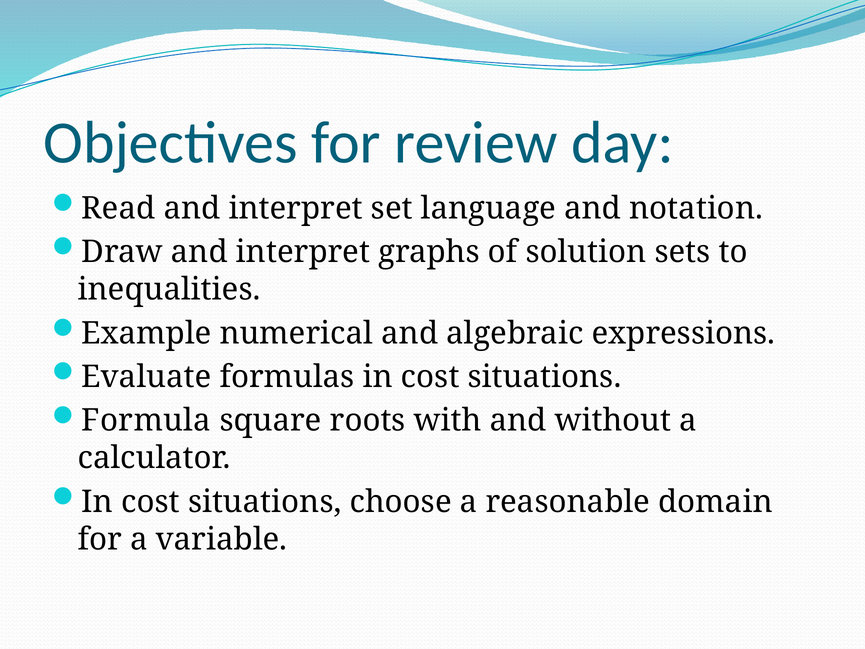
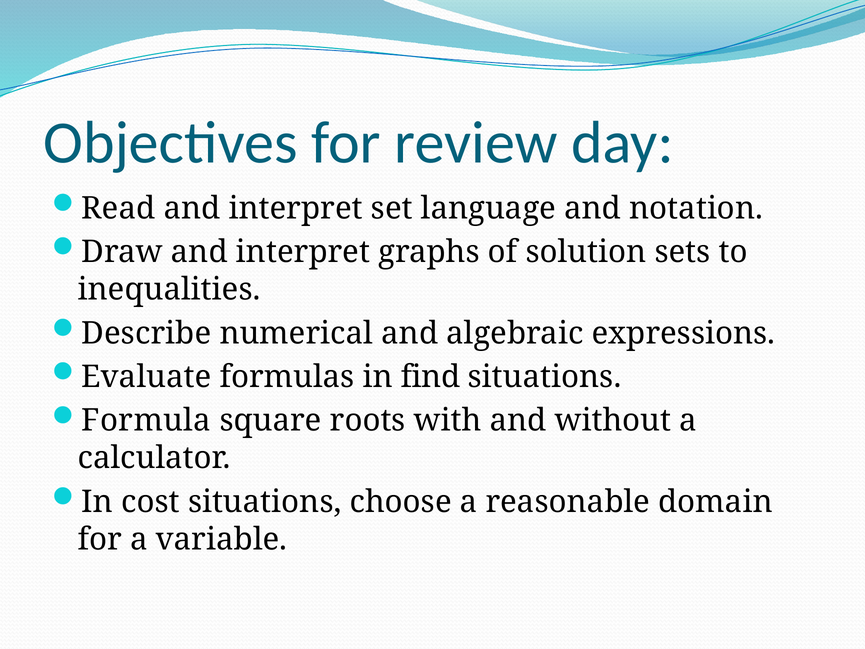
Example: Example -> Describe (146, 333)
formulas in cost: cost -> find (430, 377)
